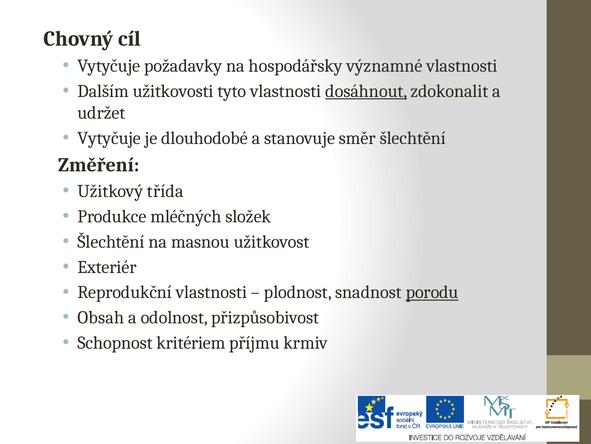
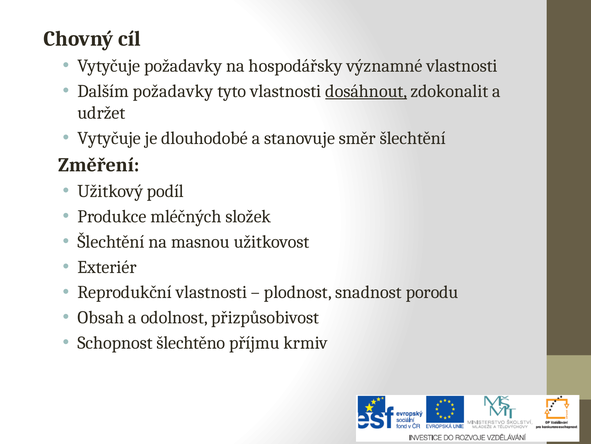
Dalším užitkovosti: užitkovosti -> požadavky (173, 91)
třída: třída -> podíl (165, 191)
porodu underline: present -> none (432, 292)
kritériem: kritériem -> šlechtěno (191, 342)
